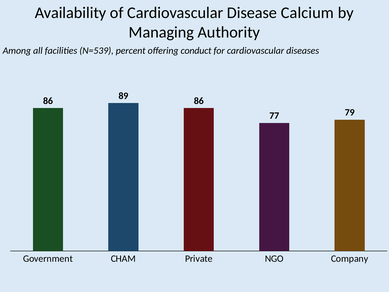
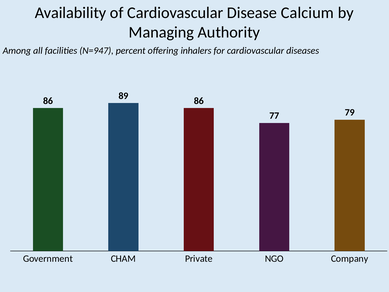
N=539: N=539 -> N=947 (97, 51)
conduct: conduct -> inhalers (196, 51)
